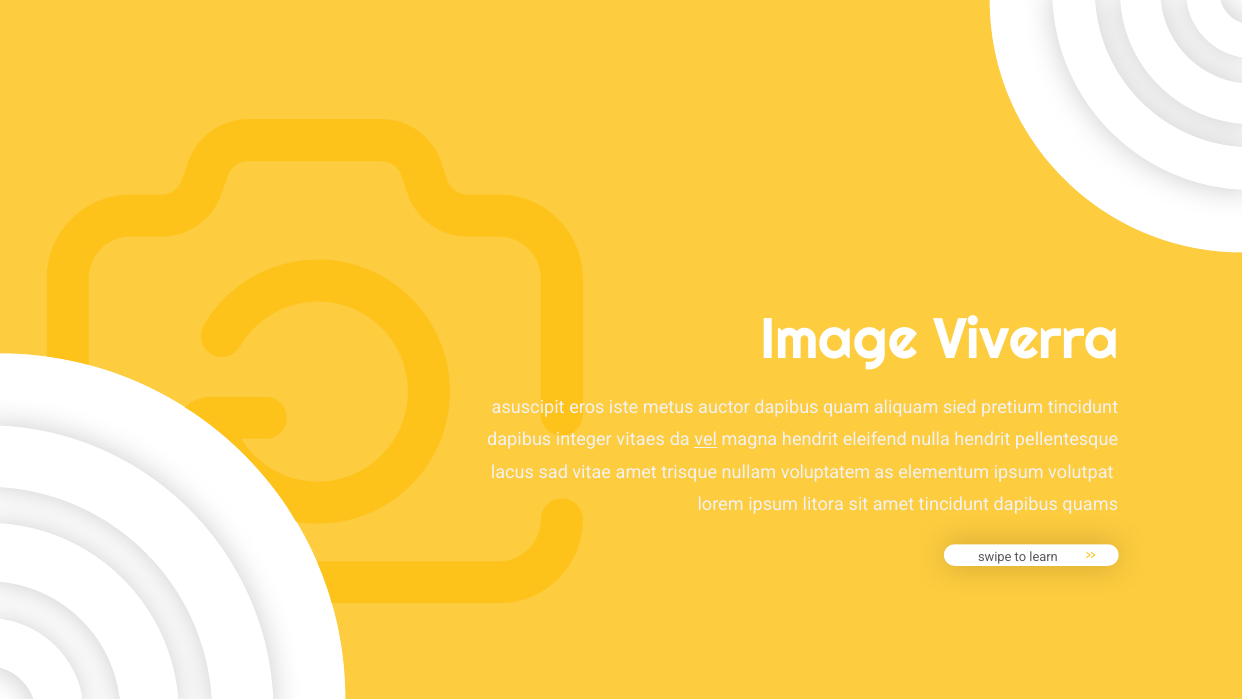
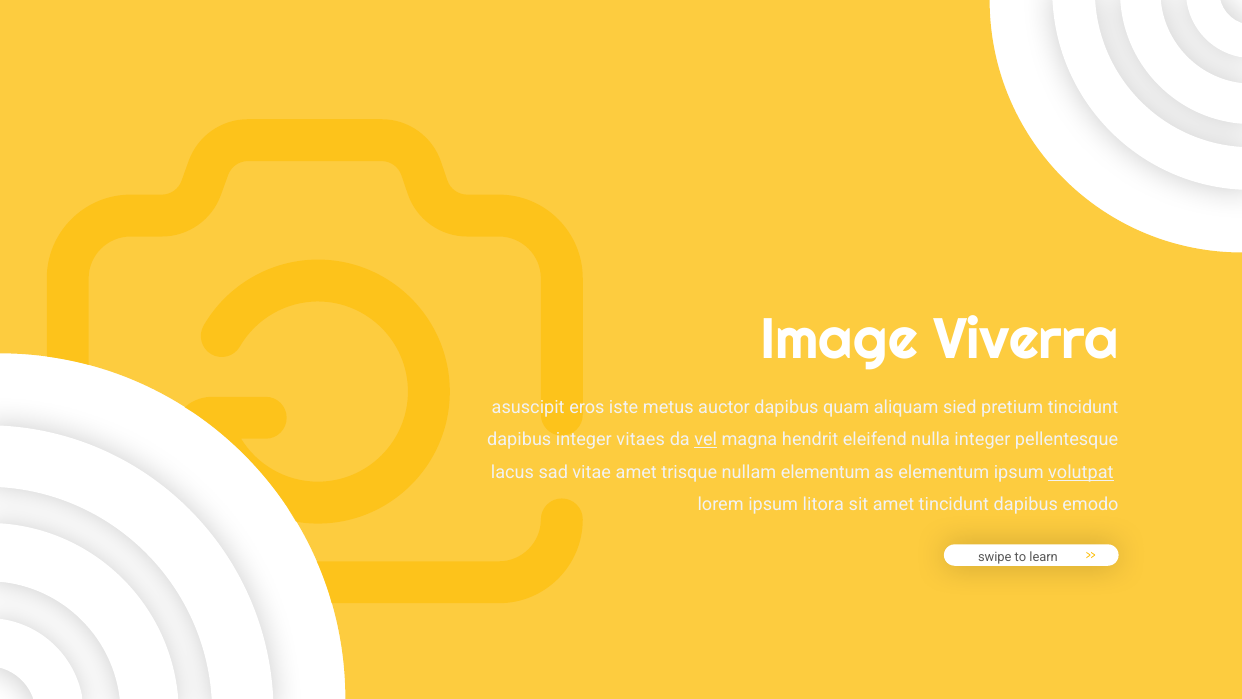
nulla hendrit: hendrit -> integer (982, 439)
nullam voluptatem: voluptatem -> elementum (826, 472)
volutpat underline: none -> present (1081, 472)
quams: quams -> emodo (1090, 505)
